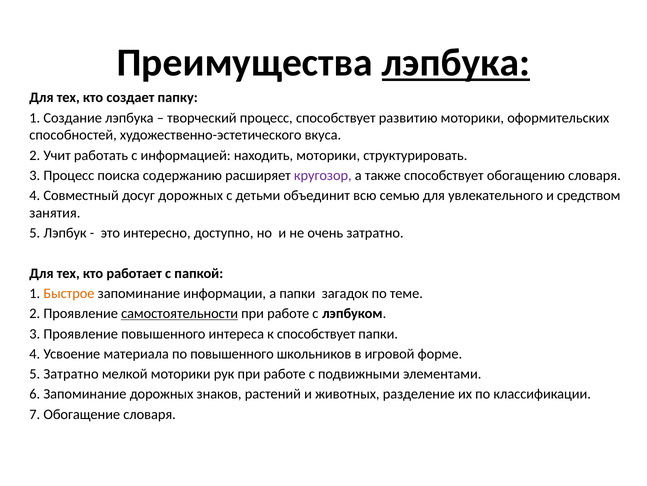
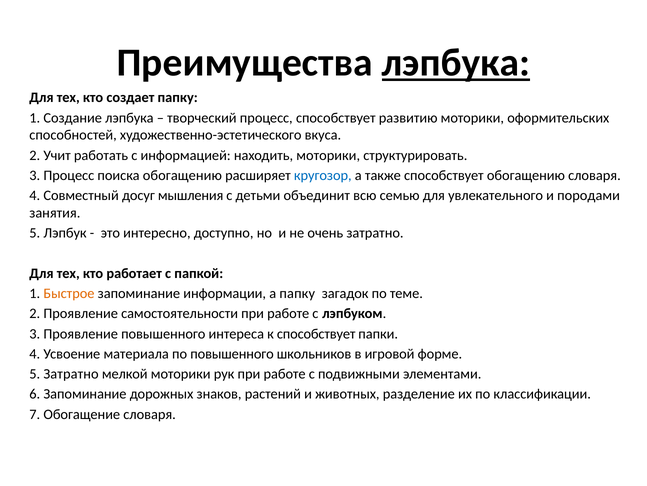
поиска содержанию: содержанию -> обогащению (182, 175)
кругозор colour: purple -> blue (323, 175)
досуг дорожных: дорожных -> мышления (191, 195)
средством: средством -> породами (589, 195)
а папки: папки -> папку (297, 293)
самостоятельности underline: present -> none (180, 313)
